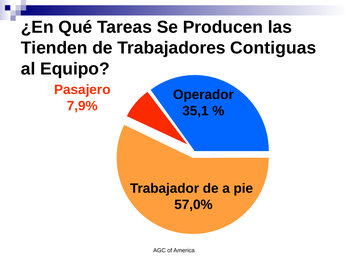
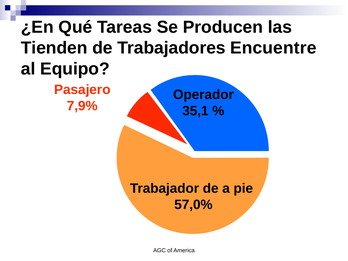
Contiguas: Contiguas -> Encuentre (273, 48)
